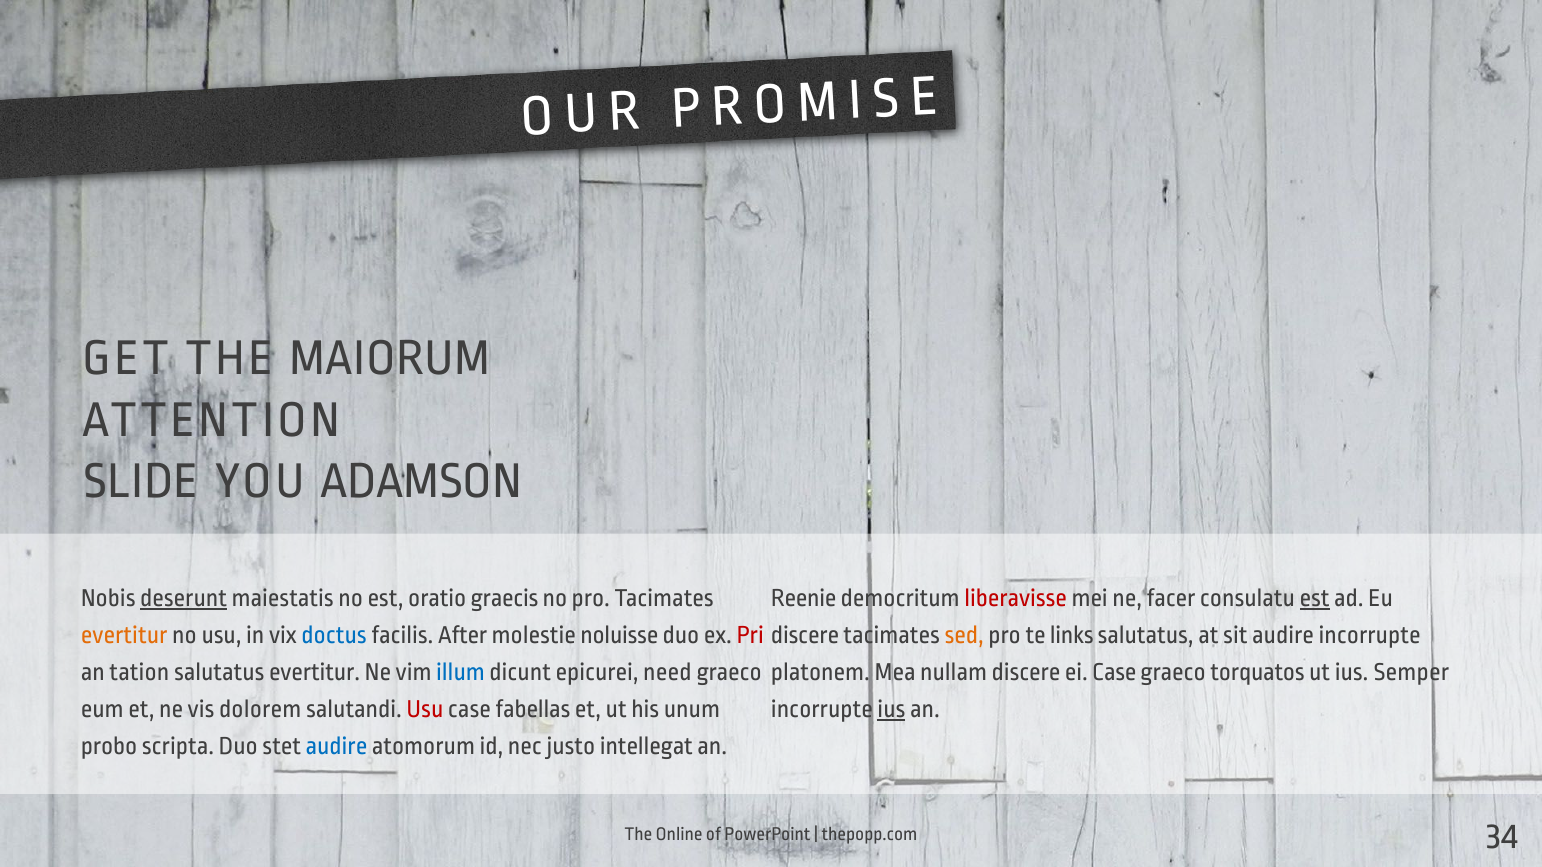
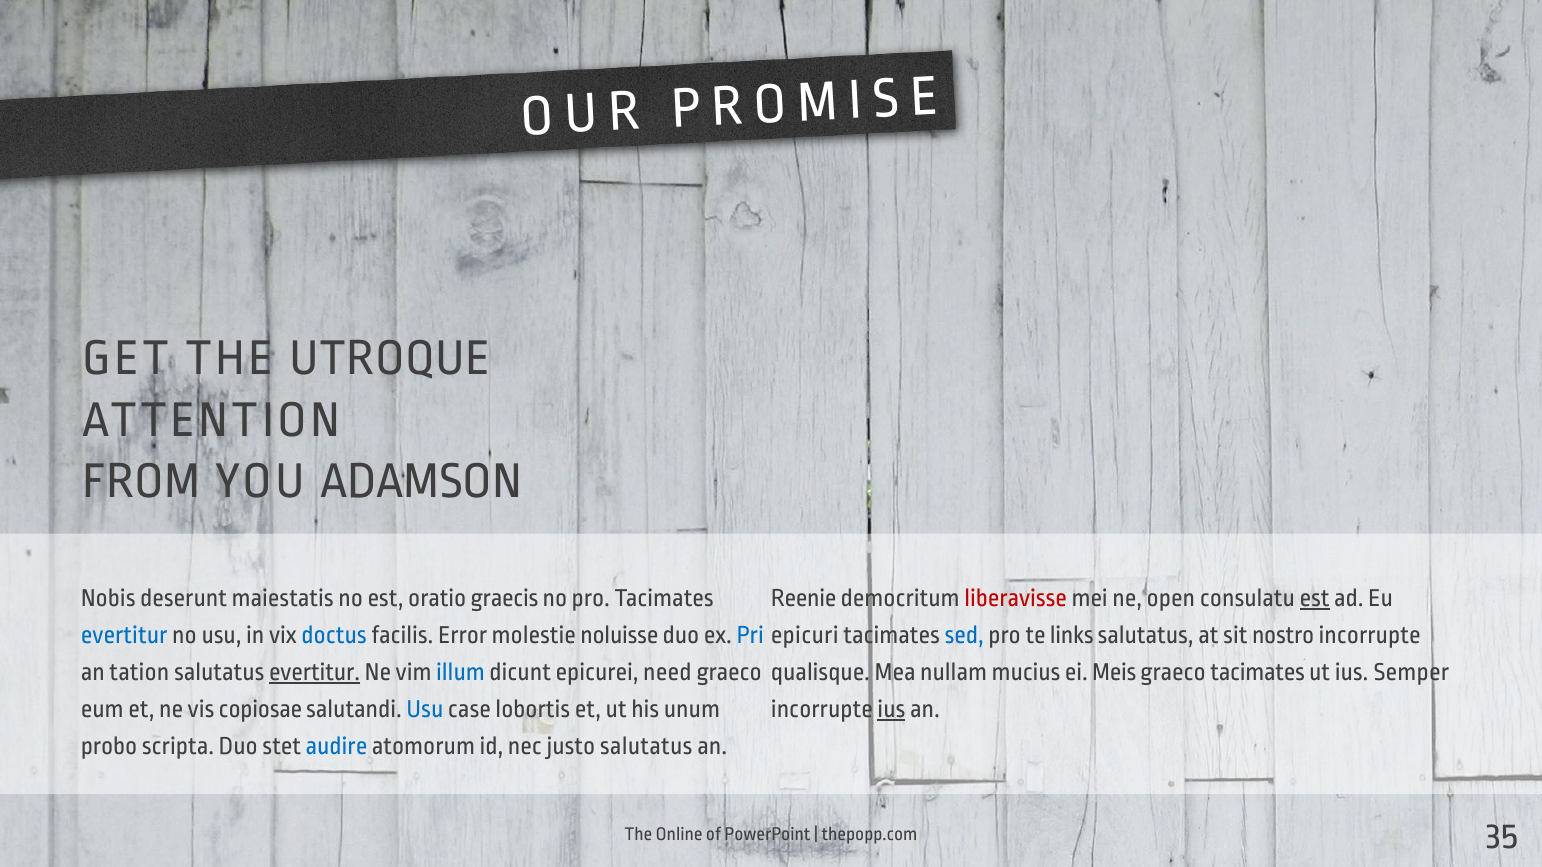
MAIORUM: MAIORUM -> UTROQUE (390, 358)
SLIDE: SLIDE -> FROM (141, 481)
deserunt underline: present -> none (184, 598)
facer: facer -> open (1171, 598)
evertitur colour: orange -> blue (124, 635)
After: After -> Error (463, 635)
Pri colour: red -> blue (750, 635)
discere: discere -> epicuri (805, 635)
sed colour: orange -> blue (964, 635)
sit audire: audire -> nostro (1283, 635)
evertitur underline: none -> present (315, 672)
platonem: platonem -> qualisque (820, 672)
nullam discere: discere -> mucius (1026, 672)
ei Case: Case -> Meis (1114, 672)
graeco torquatos: torquatos -> tacimates (1258, 672)
dolorem: dolorem -> copiosae (260, 709)
Usu colour: red -> blue (425, 709)
fabellas: fabellas -> lobortis (533, 709)
justo intellegat: intellegat -> salutatus (646, 746)
34: 34 -> 35 (1502, 836)
